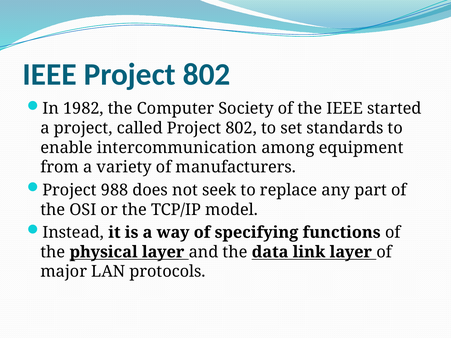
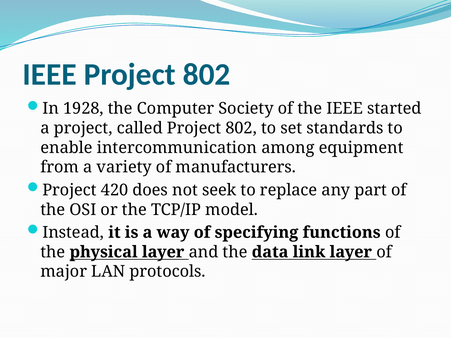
1982: 1982 -> 1928 (83, 109)
988: 988 -> 420 (115, 190)
